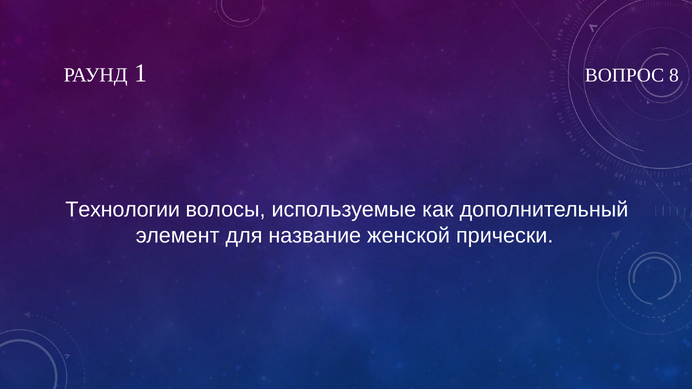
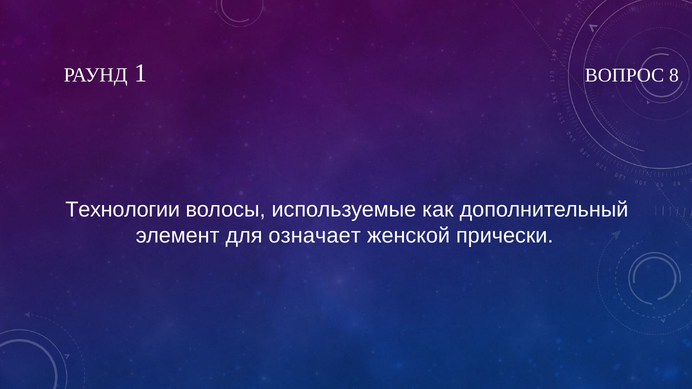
название: название -> означает (315, 236)
